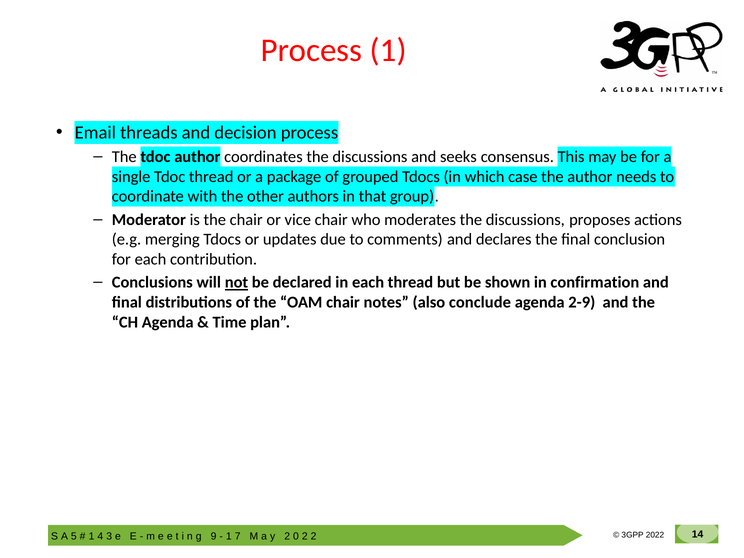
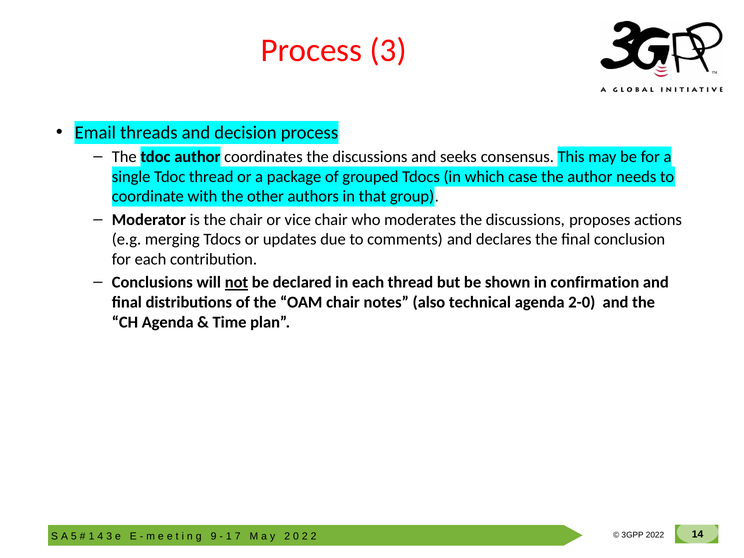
Process 1: 1 -> 3 (388, 50)
conclude: conclude -> technical (480, 302)
2-9: 2-9 -> 2-0 (582, 302)
